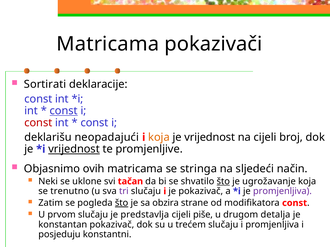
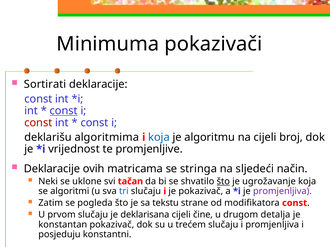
Matricama: Matricama -> Minimuma (108, 44)
neopadajući: neopadajući -> algoritmima (107, 138)
koja colour: orange -> blue (159, 138)
je vrijednost: vrijednost -> algoritmu (210, 138)
vrijednost underline: present -> none (74, 149)
Objasnimo: Objasnimo -> Deklaracije (52, 169)
trenutno: trenutno -> algoritmi (70, 192)
tri colour: purple -> blue (124, 192)
što underline: present -> none (122, 203)
obzira: obzira -> tekstu (166, 203)
predstavlja: predstavlja -> deklarisana (145, 215)
piše: piše -> čine (203, 215)
